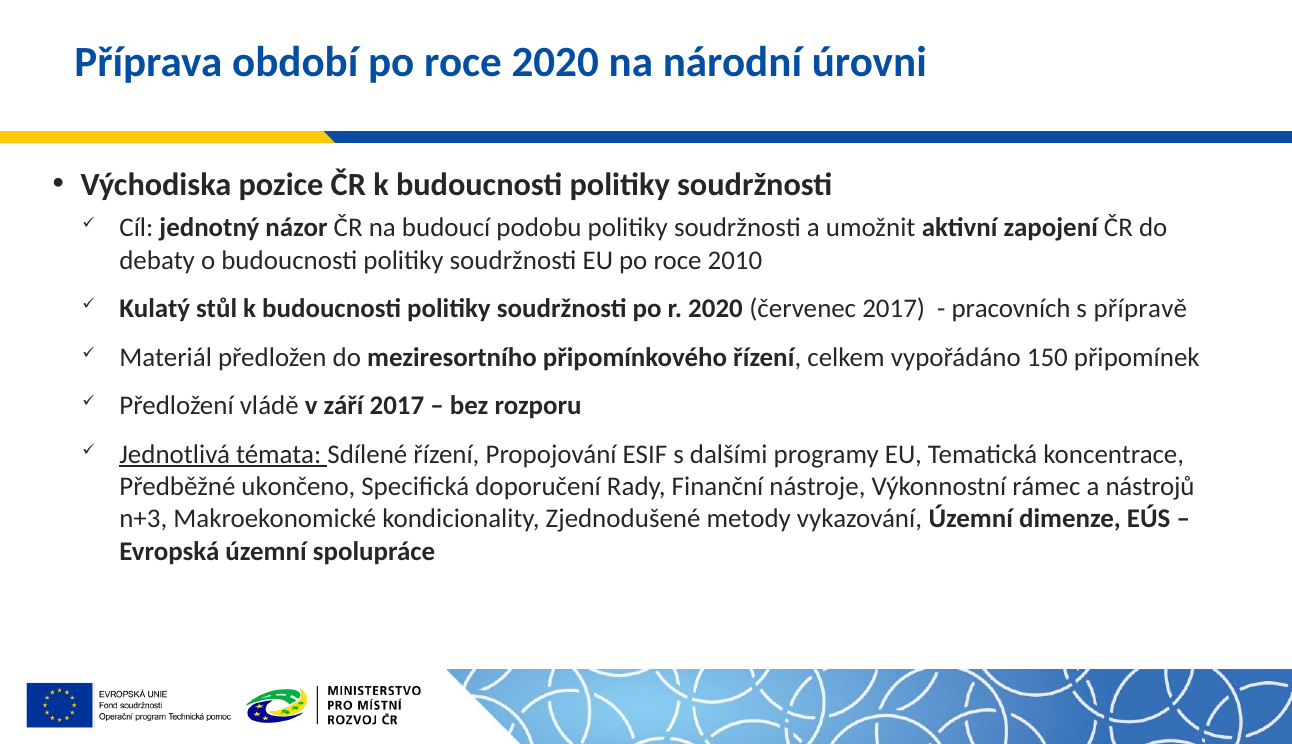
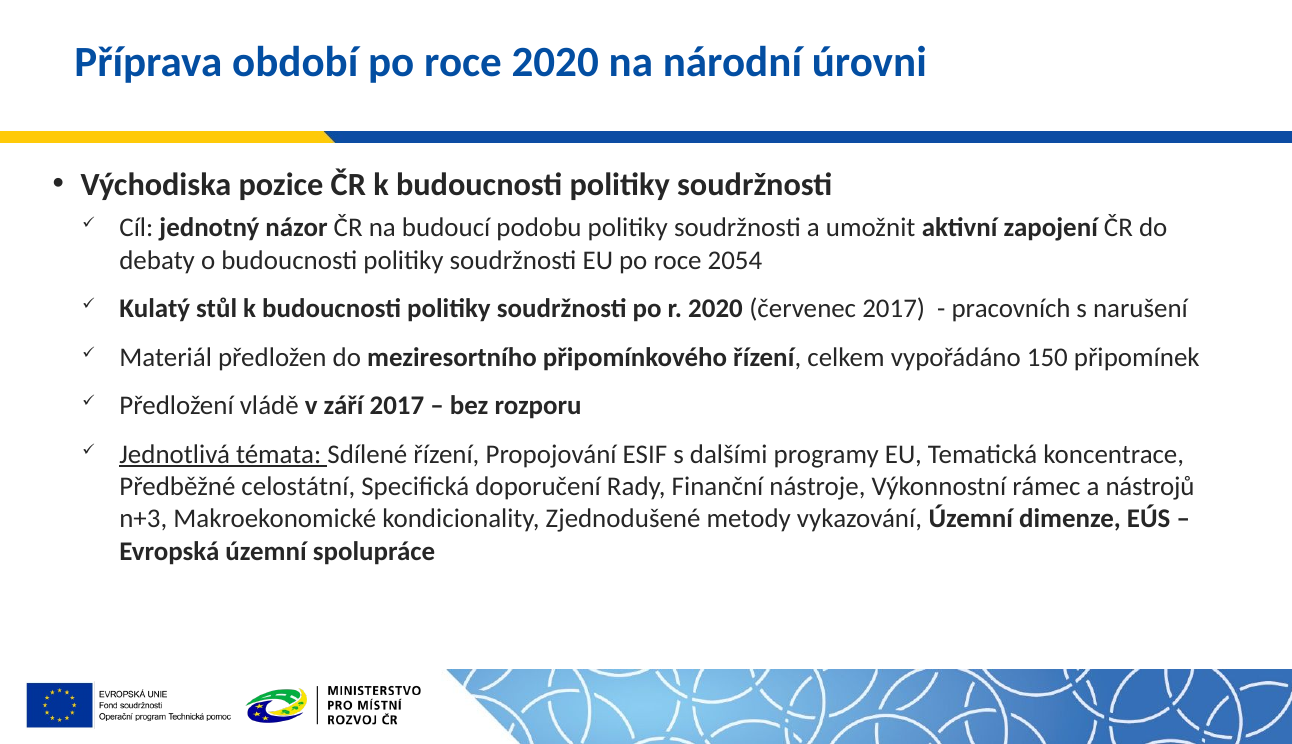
2010: 2010 -> 2054 (735, 260)
přípravě: přípravě -> narušení (1140, 309)
ukončeno: ukončeno -> celostátní (298, 487)
